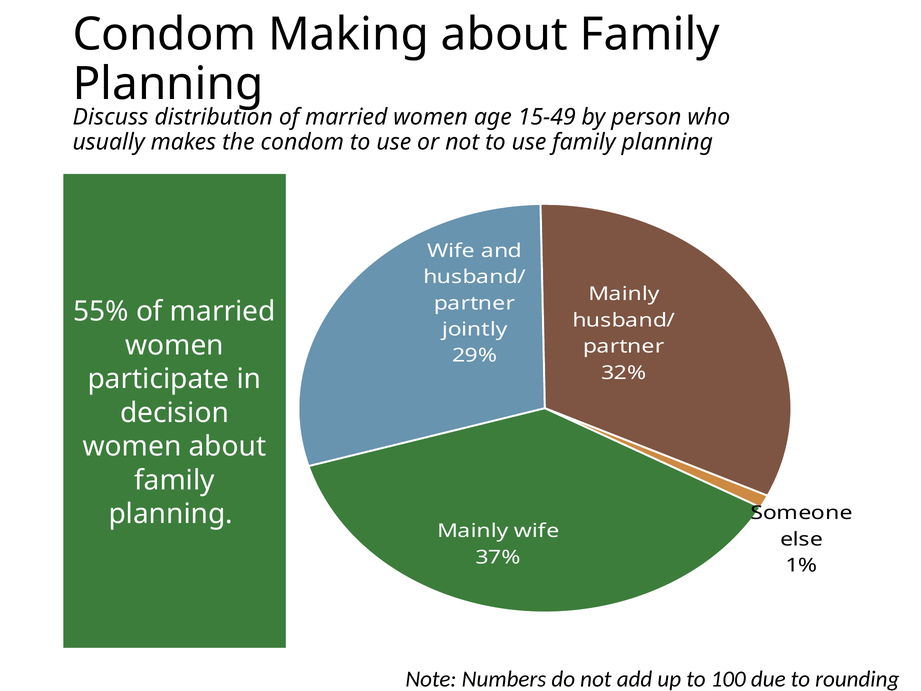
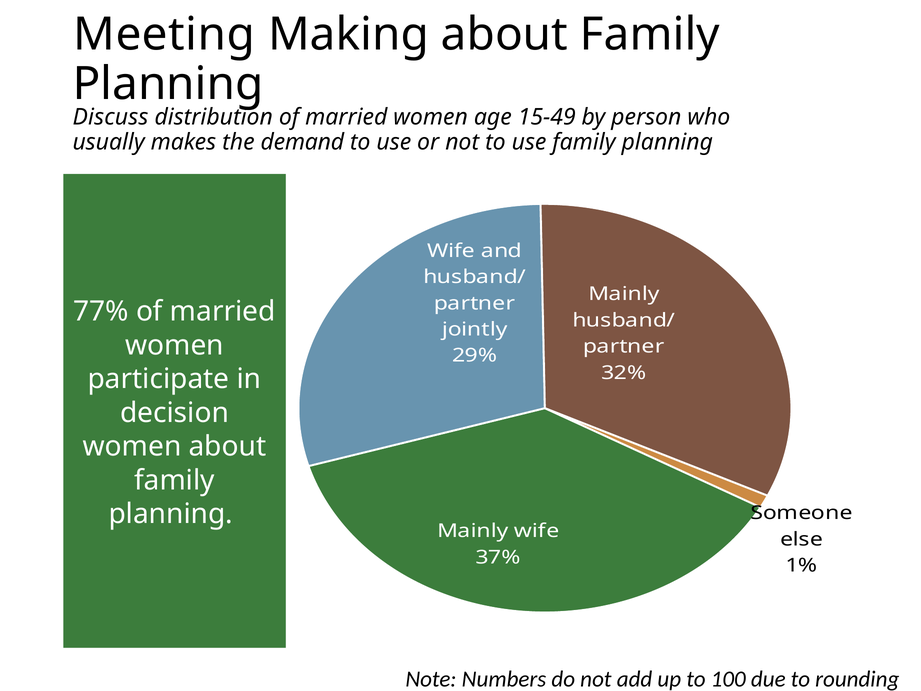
Condom: Condom -> Meeting (164, 34)
the condom: condom -> demand (302, 142)
55%: 55% -> 77% (101, 312)
